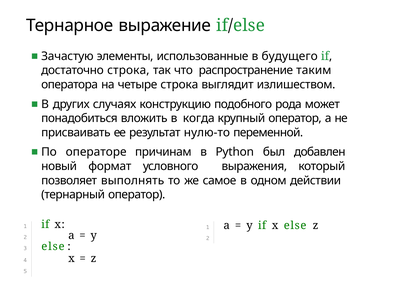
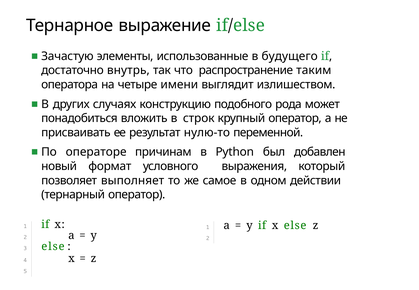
достаточно строка: строка -> внутрь (128, 70)
четыре строка: строка -> имени (179, 85)
когда: когда -> строк (199, 118)
выполнять: выполнять -> выполняет (133, 180)
